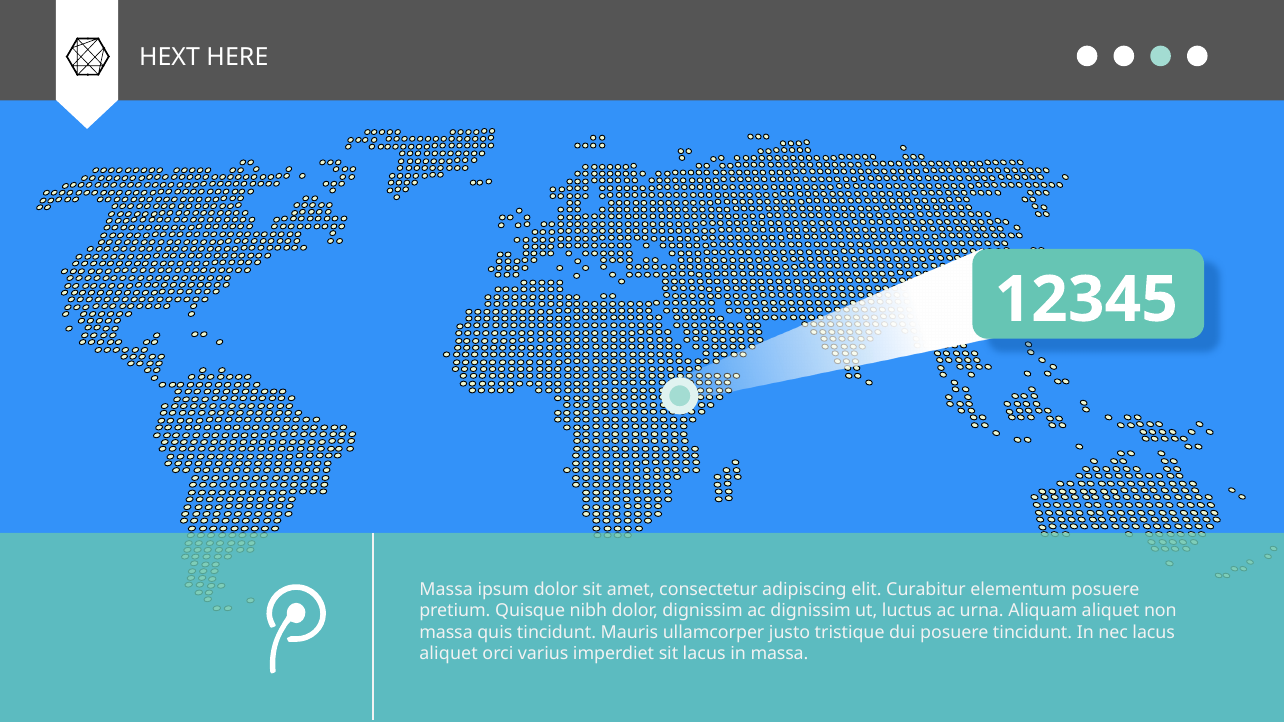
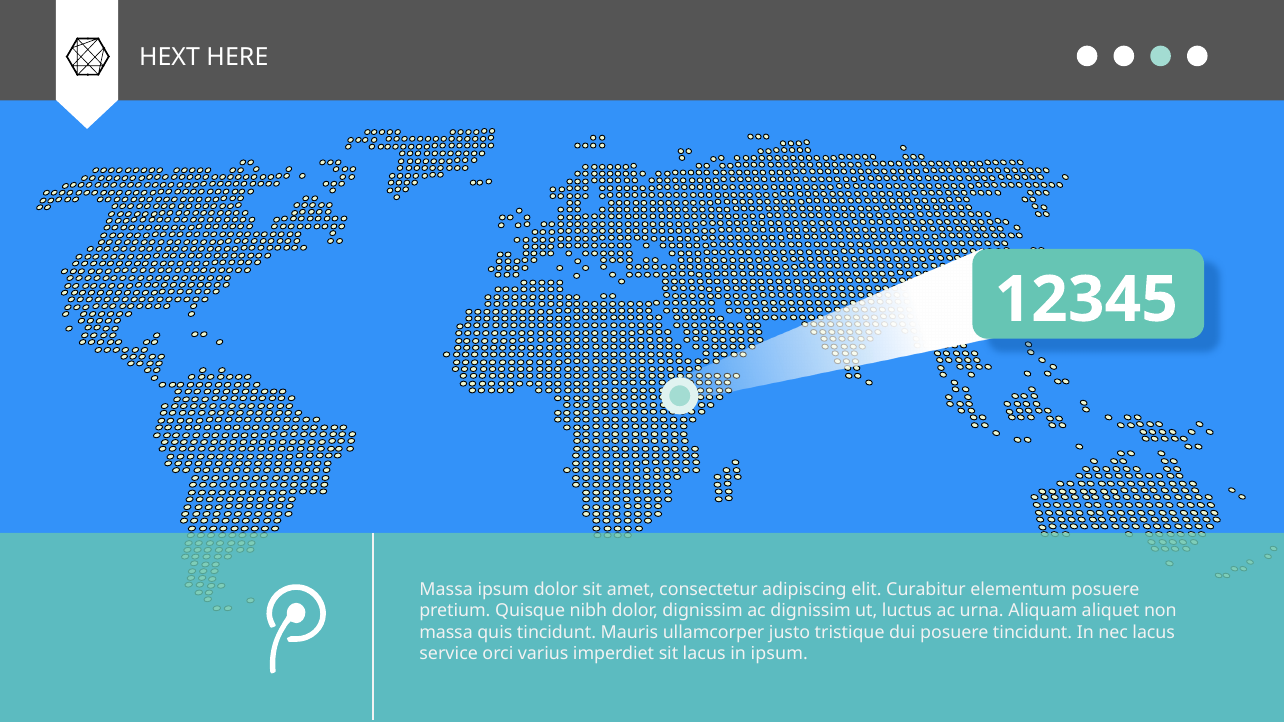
aliquet: aliquet -> service (449, 654)
in massa: massa -> ipsum (779, 654)
